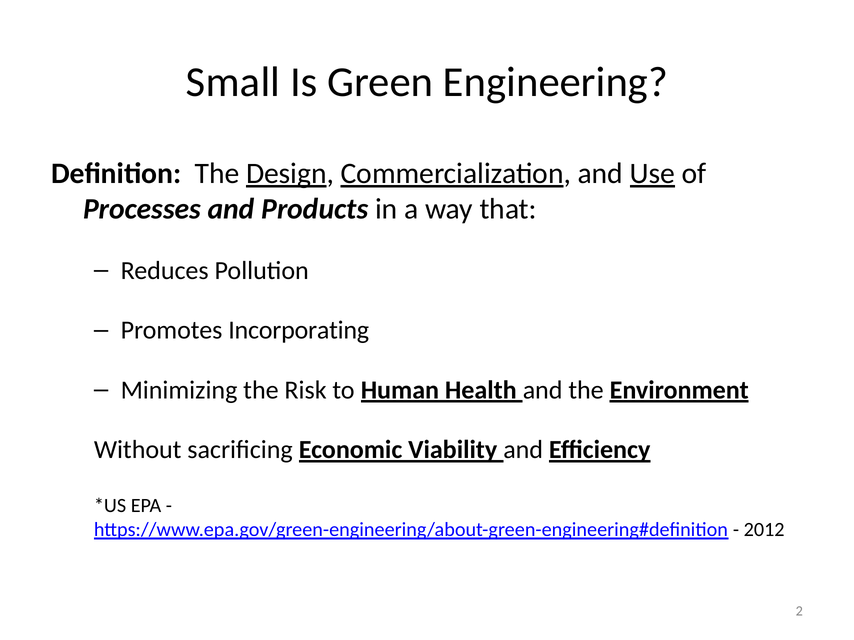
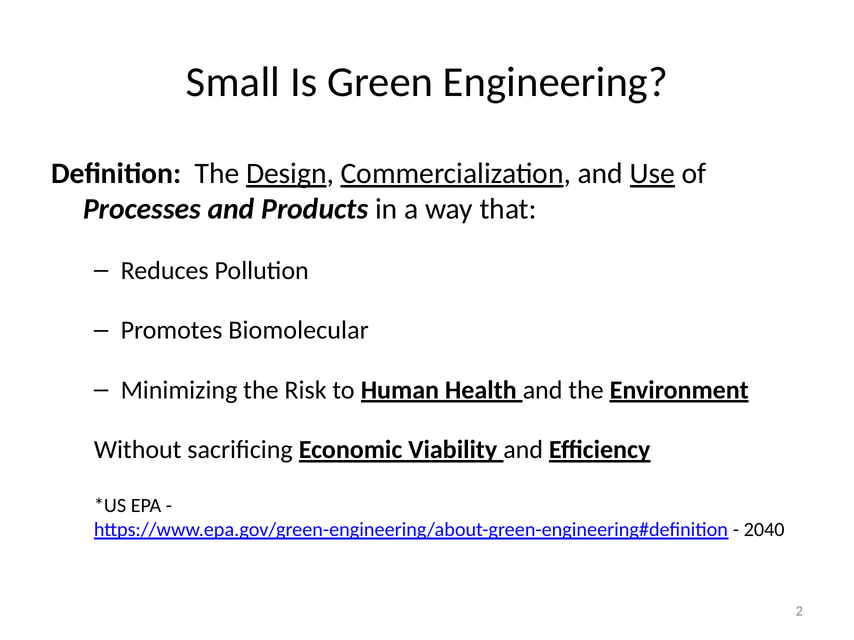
Incorporating: Incorporating -> Biomolecular (299, 331)
2012: 2012 -> 2040 (764, 530)
